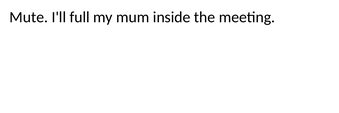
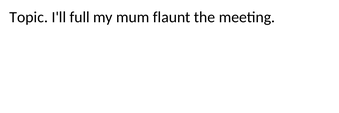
Mute: Mute -> Topic (29, 17)
inside: inside -> flaunt (172, 17)
